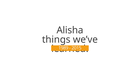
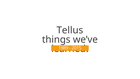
Alisha: Alisha -> Tellus (70, 30)
